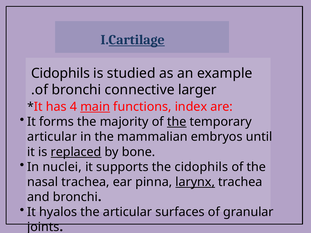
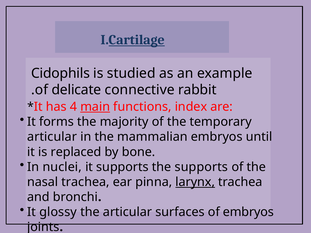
of bronchi: bronchi -> delicate (76, 90)
larger: larger -> rabbit (197, 90)
the underline: present -> none (177, 122)
replaced underline: present -> none (76, 152)
the cidophils: cidophils -> supports (201, 167)
hyalos: hyalos -> glossy (58, 212)
of granular: granular -> embryos (248, 212)
